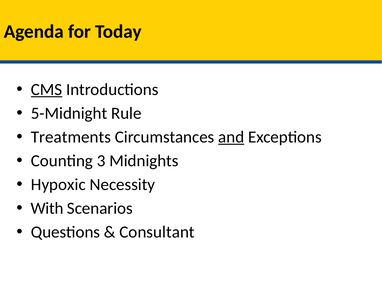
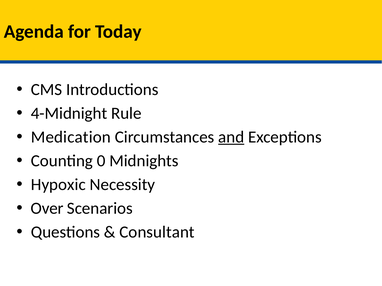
CMS underline: present -> none (47, 90)
5-Midnight: 5-Midnight -> 4-Midnight (69, 113)
Treatments: Treatments -> Medication (71, 137)
3: 3 -> 0 (101, 161)
With: With -> Over (47, 209)
